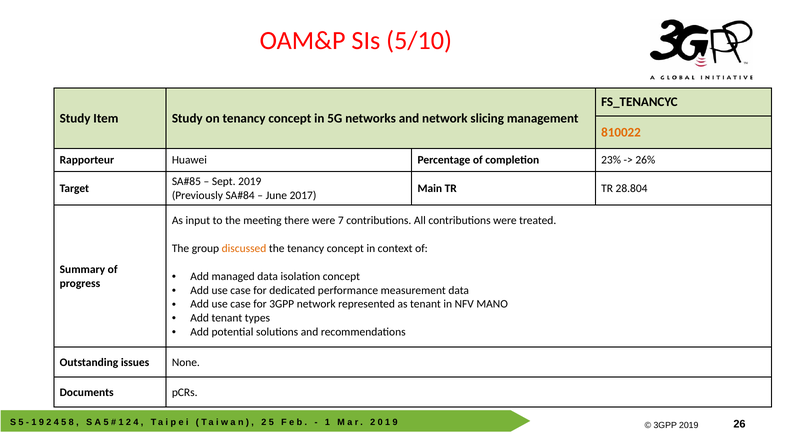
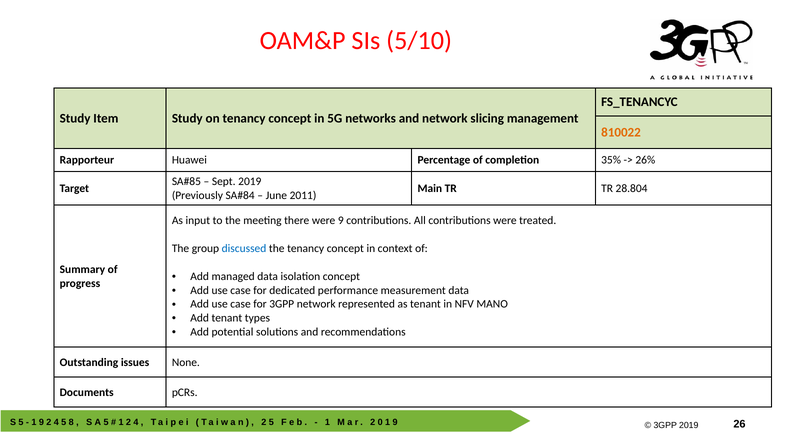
23%: 23% -> 35% (611, 160)
2017: 2017 -> 2011 (303, 195)
were 7: 7 -> 9 (341, 220)
discussed colour: orange -> blue (244, 248)
